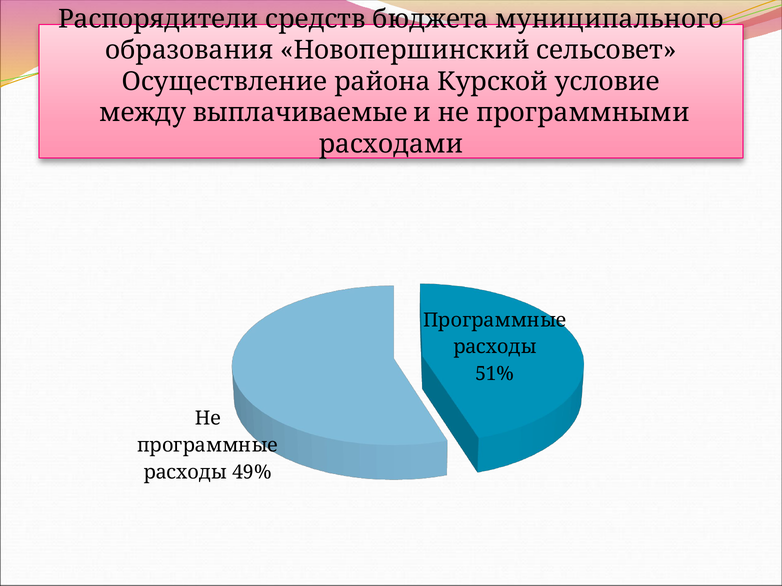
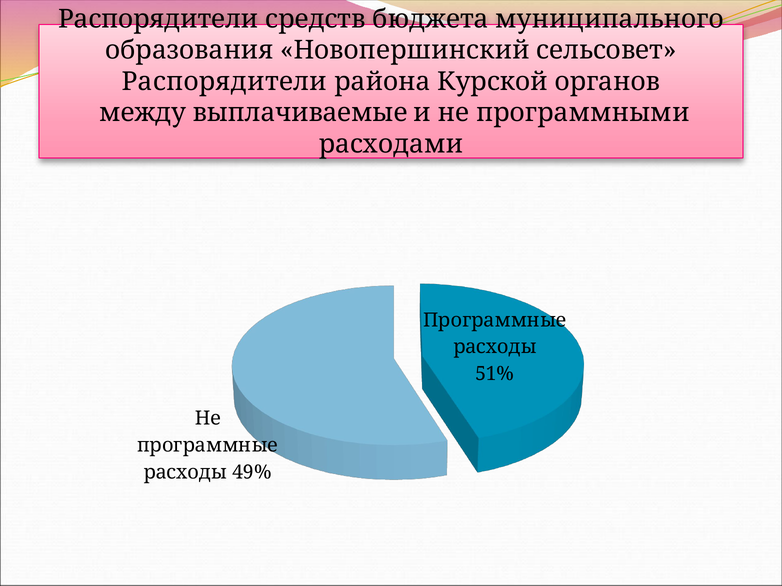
Осуществление: Осуществление -> Распорядители (224, 82)
условие: условие -> органов (607, 82)
